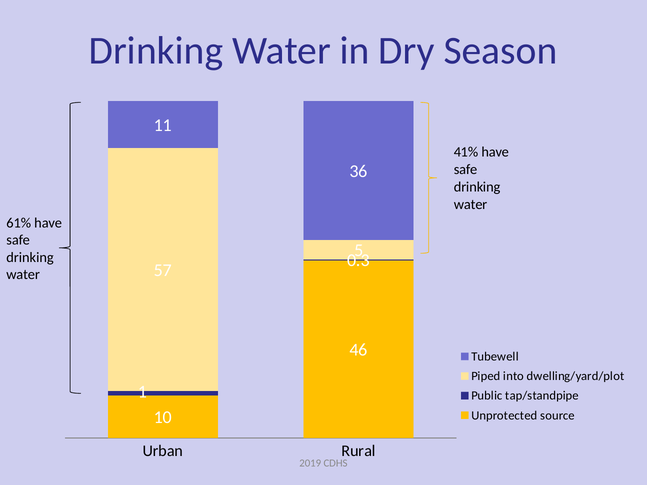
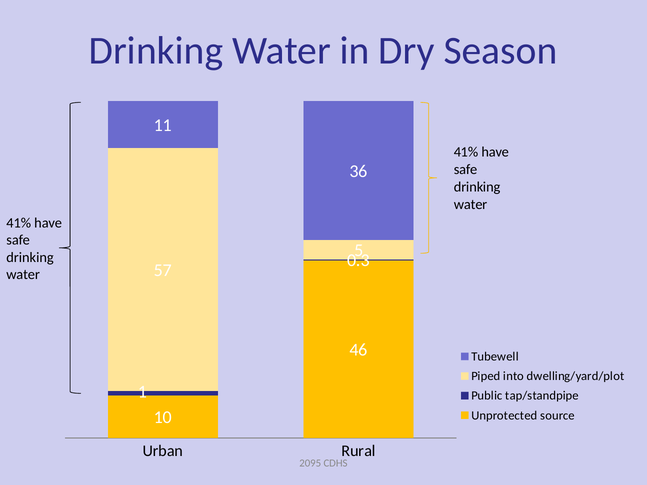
61%: 61% -> 41% (19, 223)
2019: 2019 -> 2095 (310, 463)
